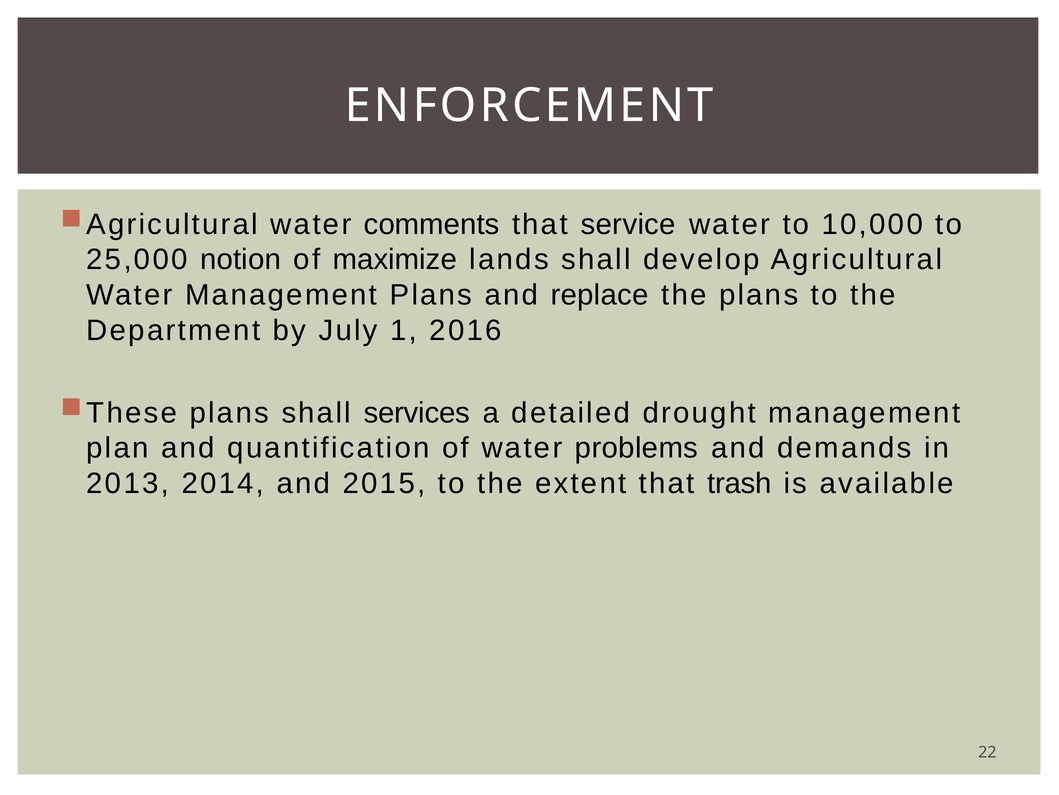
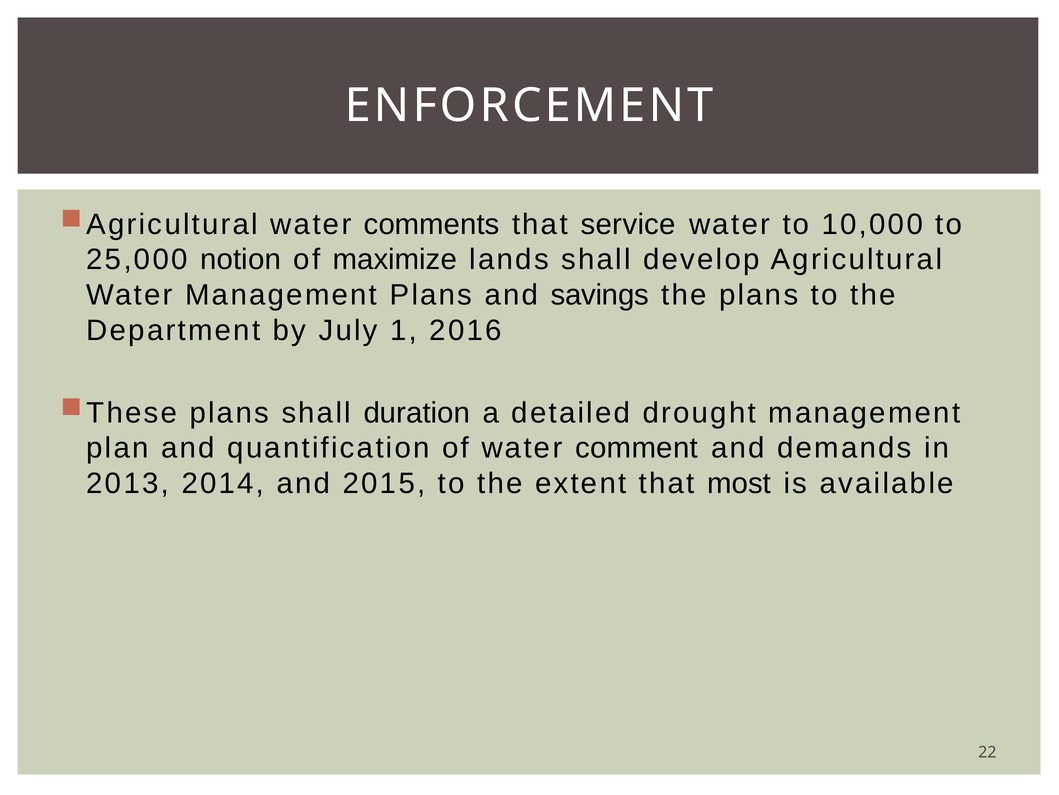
replace: replace -> savings (600, 295)
services: services -> duration (417, 412)
problems: problems -> comment (637, 448)
trash: trash -> most (739, 483)
